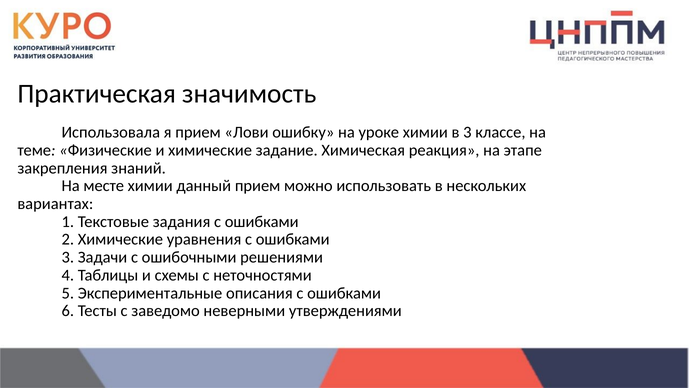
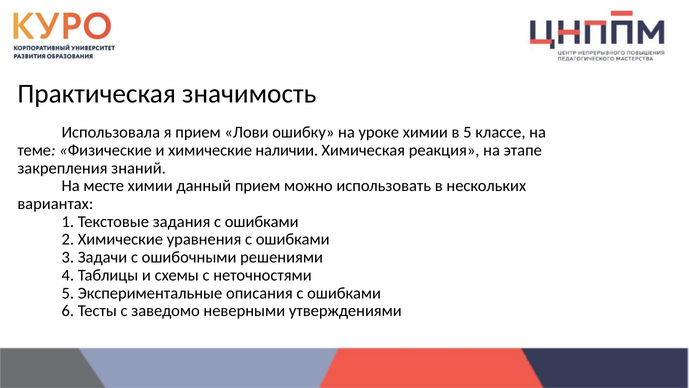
в 3: 3 -> 5 (467, 132)
задание: задание -> наличии (287, 150)
